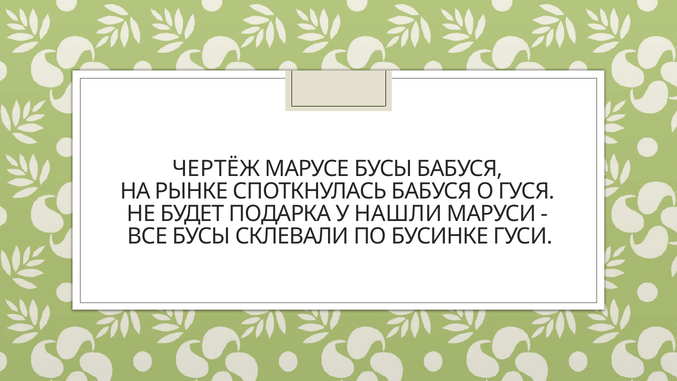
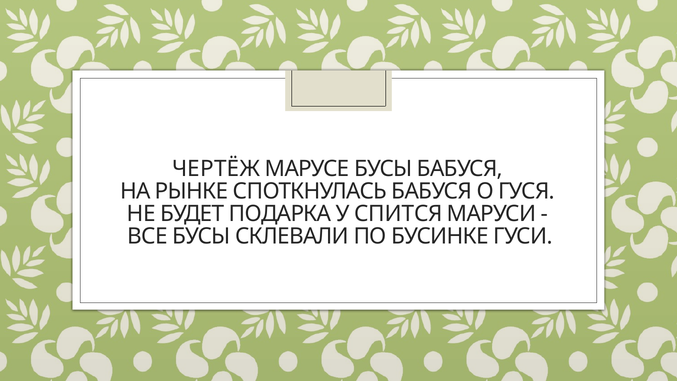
НАШЛИ: НАШЛИ -> СПИТСЯ (398, 214)
